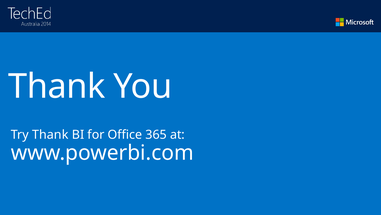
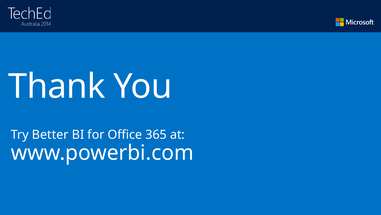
Try Thank: Thank -> Better (50, 134)
